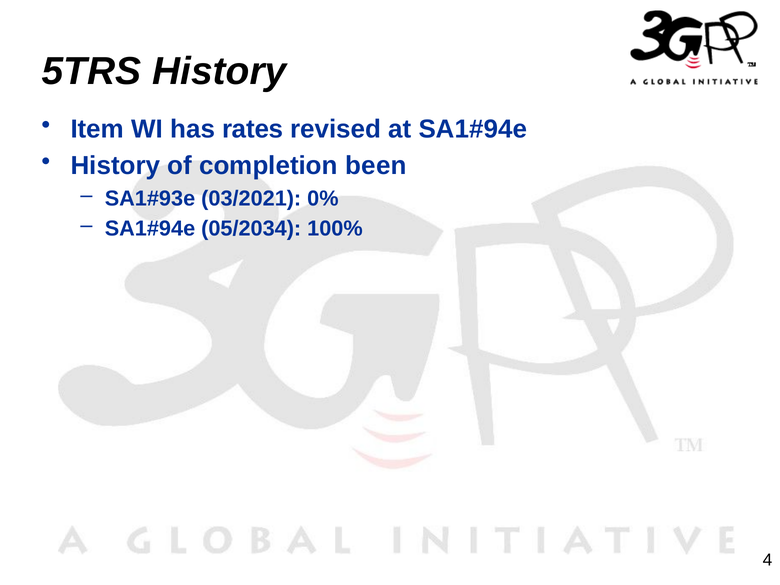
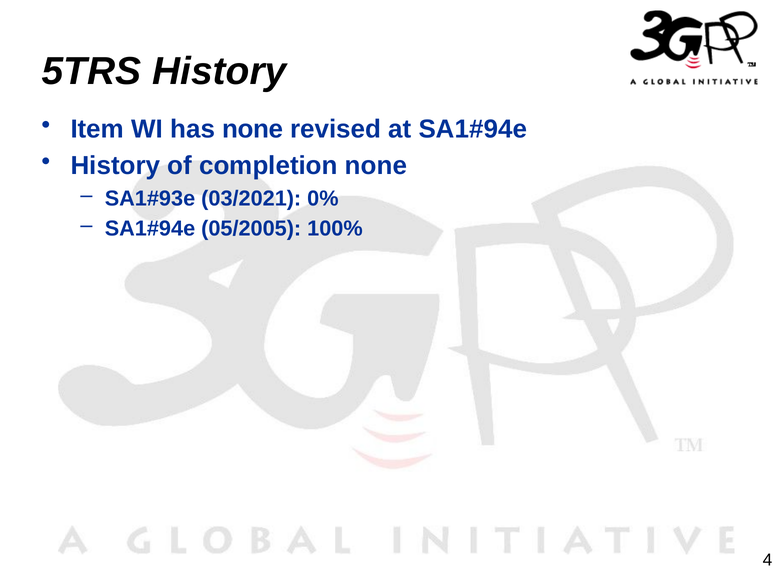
has rates: rates -> none (253, 129)
completion been: been -> none (376, 166)
05/2034: 05/2034 -> 05/2005 (251, 229)
